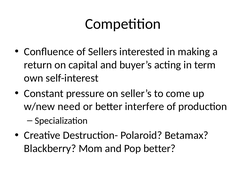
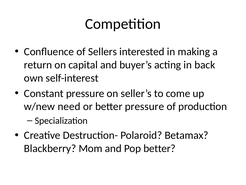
term: term -> back (205, 65)
better interfere: interfere -> pressure (144, 106)
